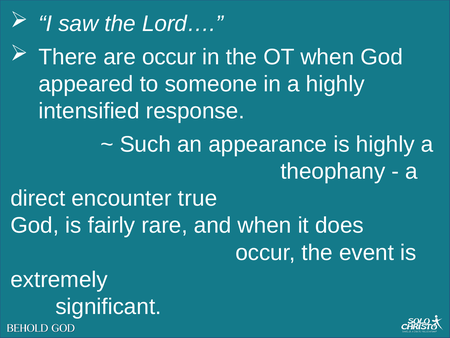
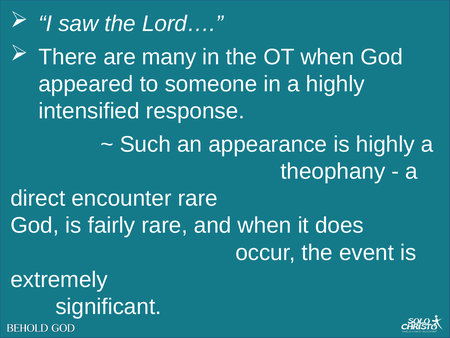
are occur: occur -> many (169, 57)
encounter true: true -> rare (198, 198)
